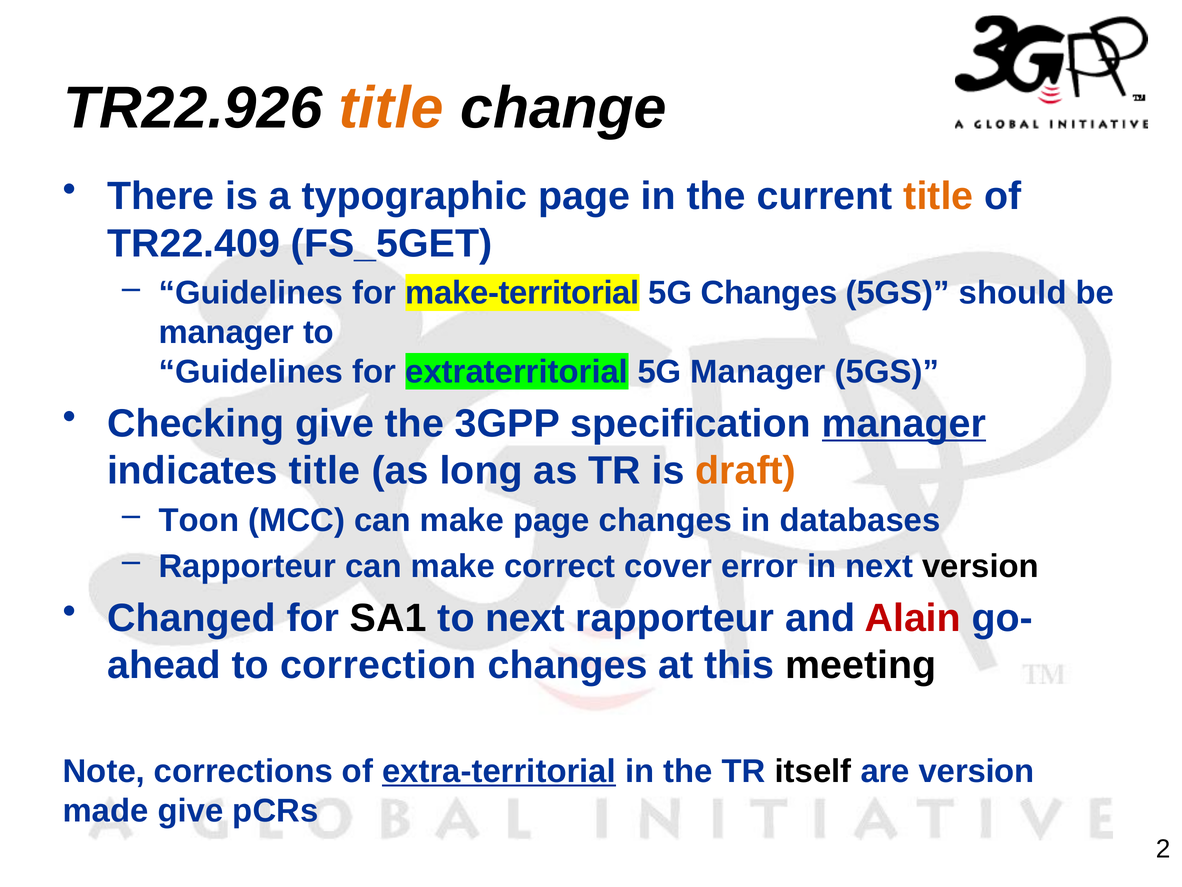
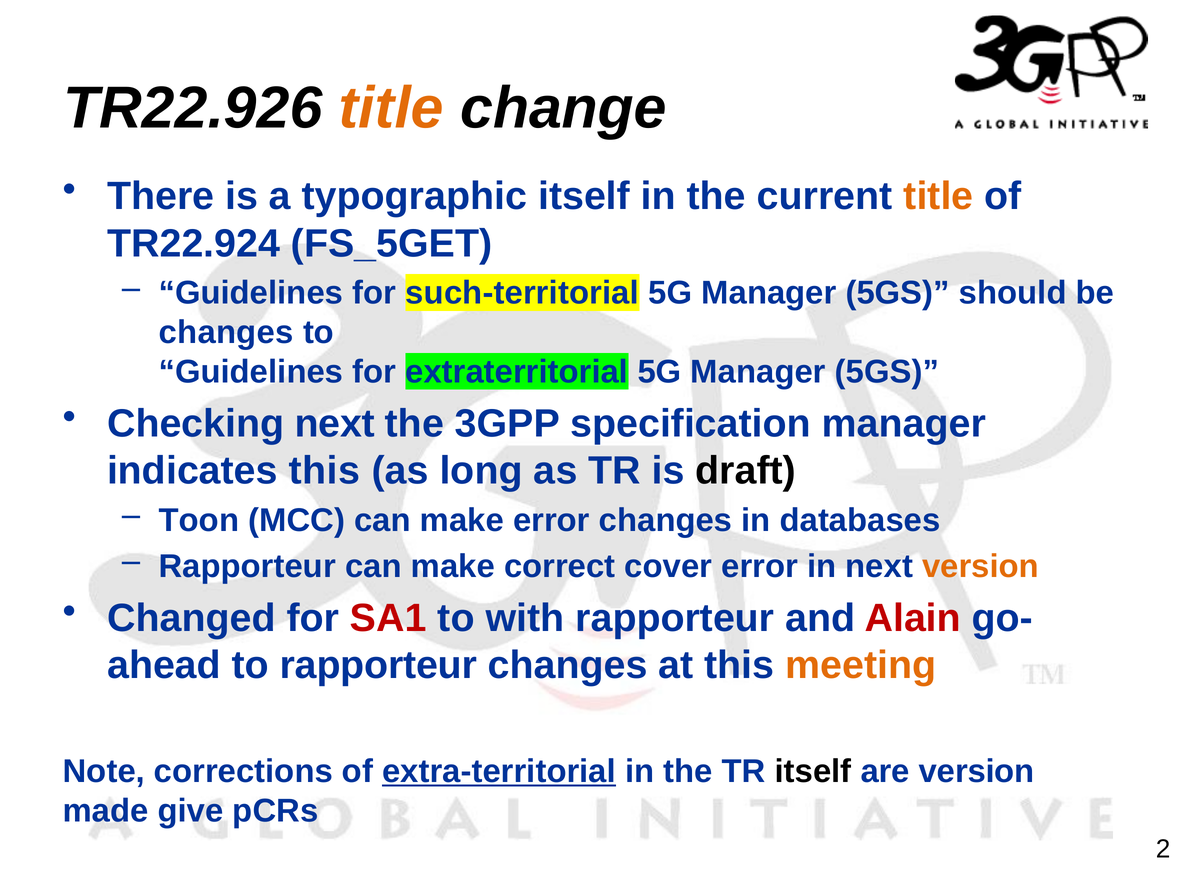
typographic page: page -> itself (584, 196)
TR22.409: TR22.409 -> TR22.924 (194, 243)
make-territorial: make-territorial -> such-territorial (522, 293)
Changes: Changes -> Manager (769, 293)
manager: manager -> changes (226, 332)
Checking give: give -> next (335, 423)
manager underline: present -> none (904, 423)
indicates title: title -> this (325, 471)
draft colour: orange -> black (746, 471)
make page: page -> error (551, 520)
version colour: black -> orange (981, 566)
SA1 colour: black -> red (388, 618)
to next: next -> with (525, 618)
to correction: correction -> rapporteur (378, 665)
meeting colour: black -> orange (861, 665)
